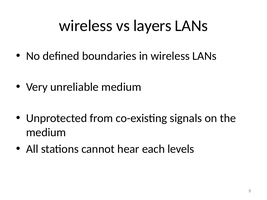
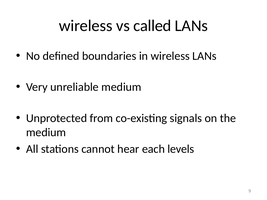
layers: layers -> called (152, 26)
